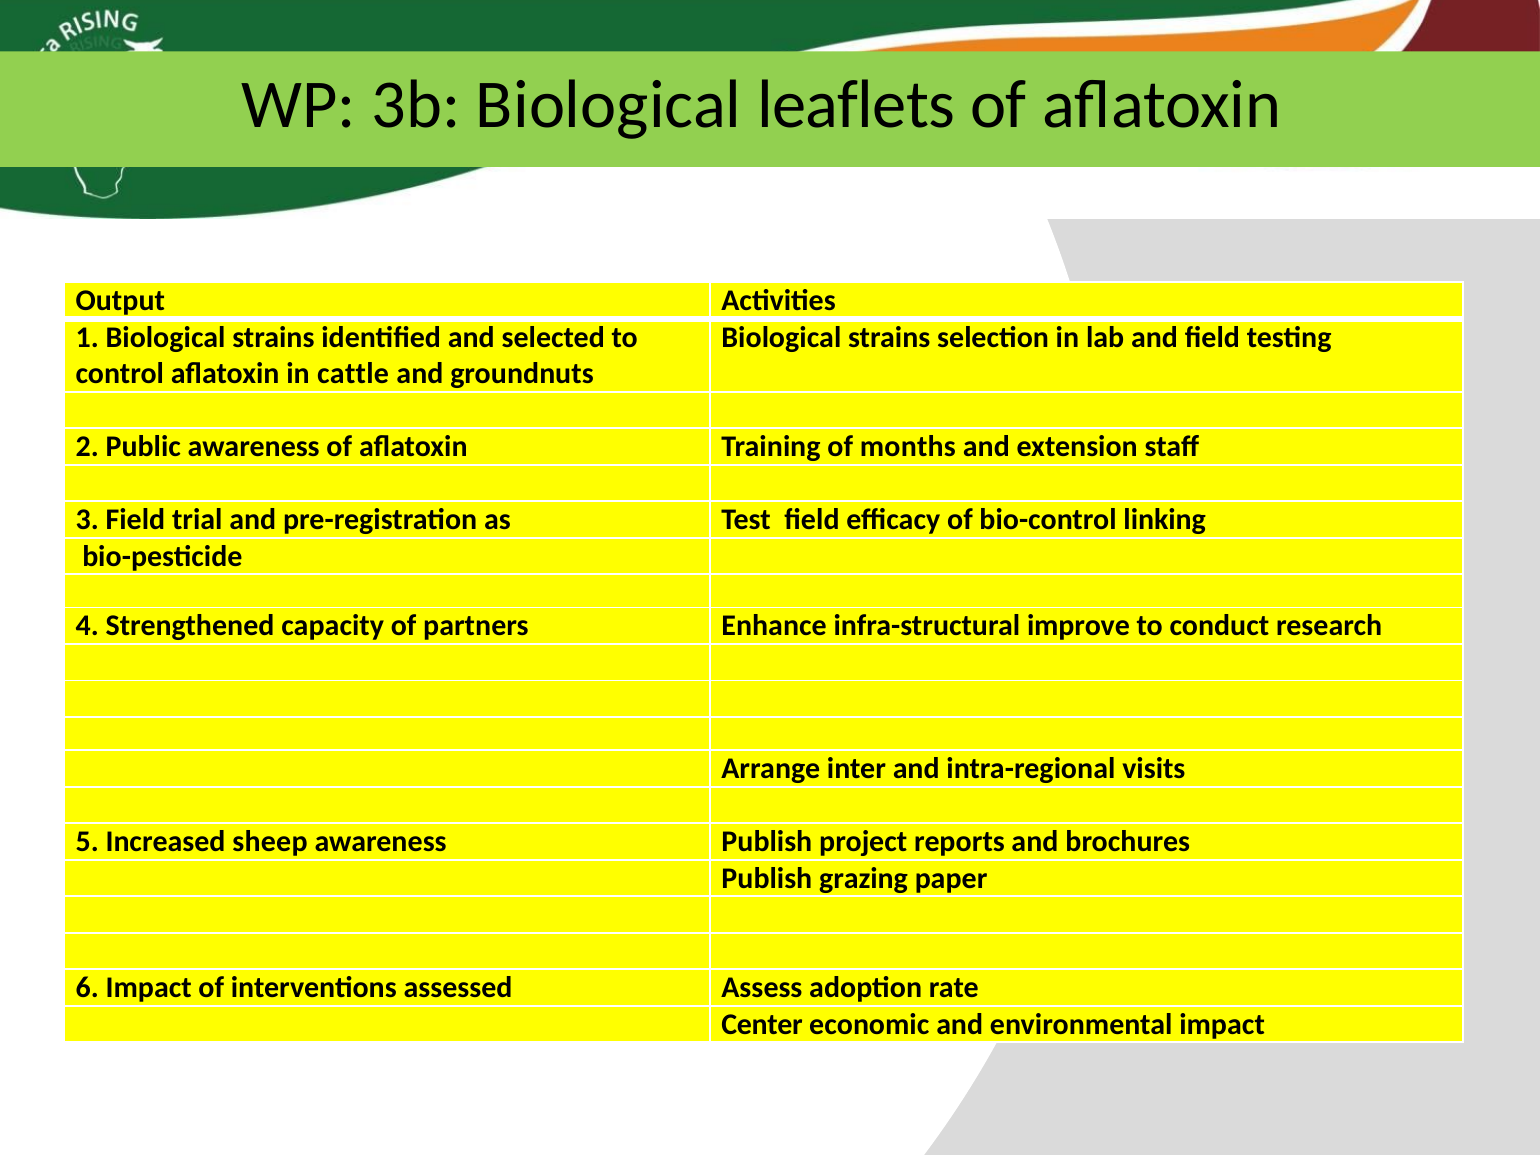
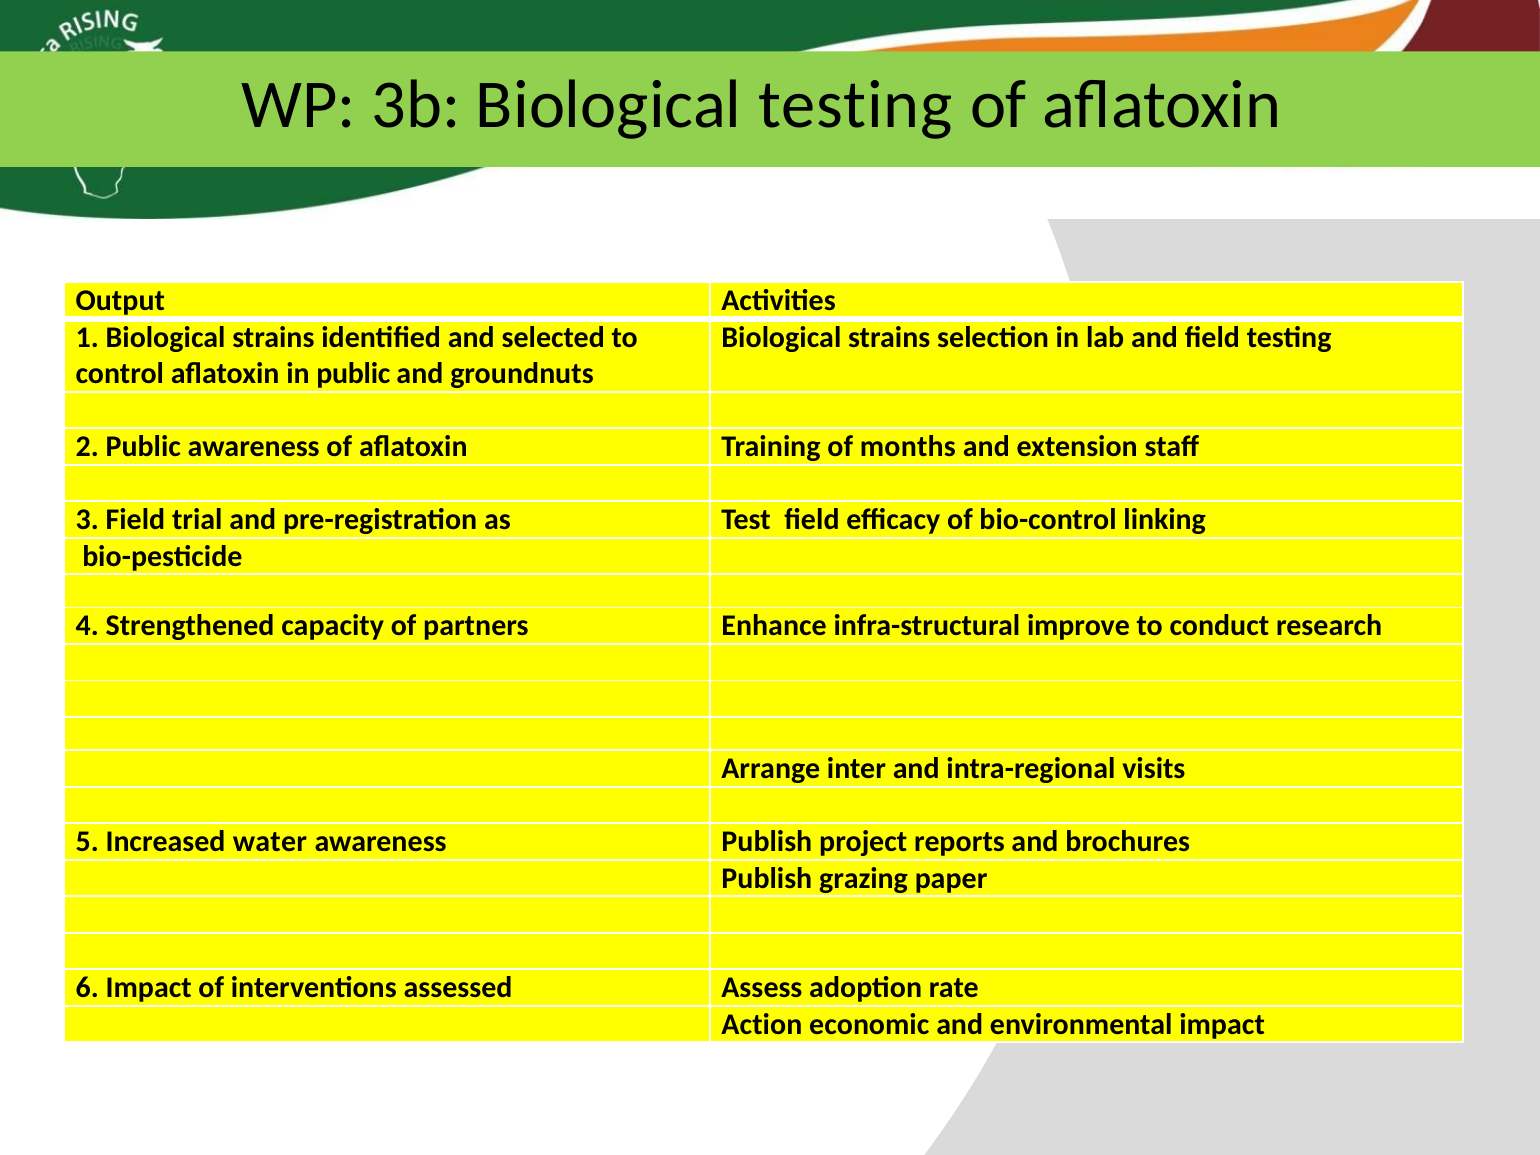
Biological leaflets: leaflets -> testing (855, 105)
in cattle: cattle -> public (353, 374)
sheep: sheep -> water (270, 842)
Center: Center -> Action (762, 1024)
